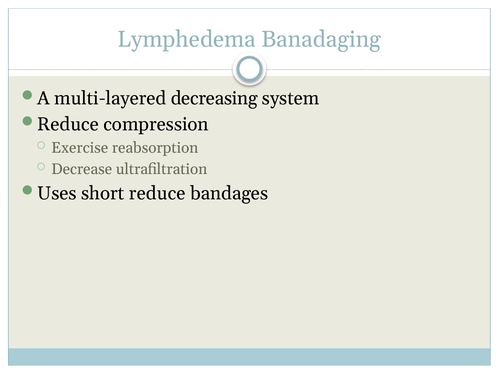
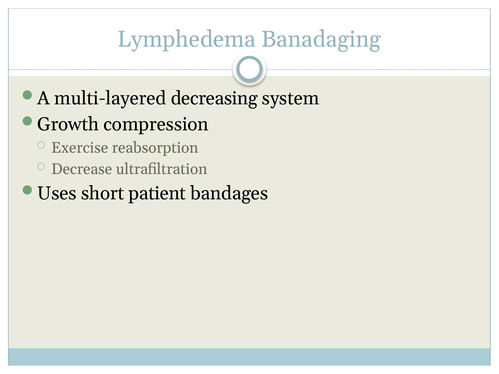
Reduce: Reduce -> Growth (68, 125)
short reduce: reduce -> patient (157, 193)
